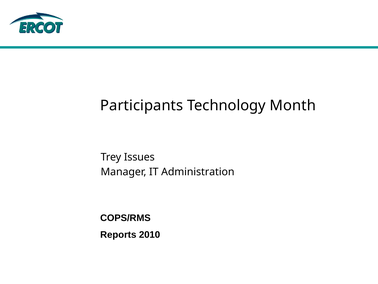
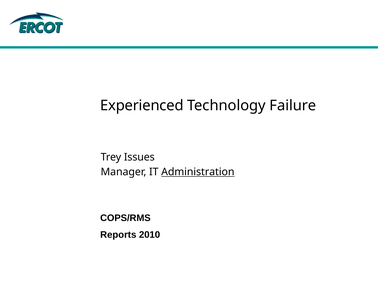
Participants: Participants -> Experienced (142, 105)
Month: Month -> Failure (293, 105)
Administration underline: none -> present (198, 172)
